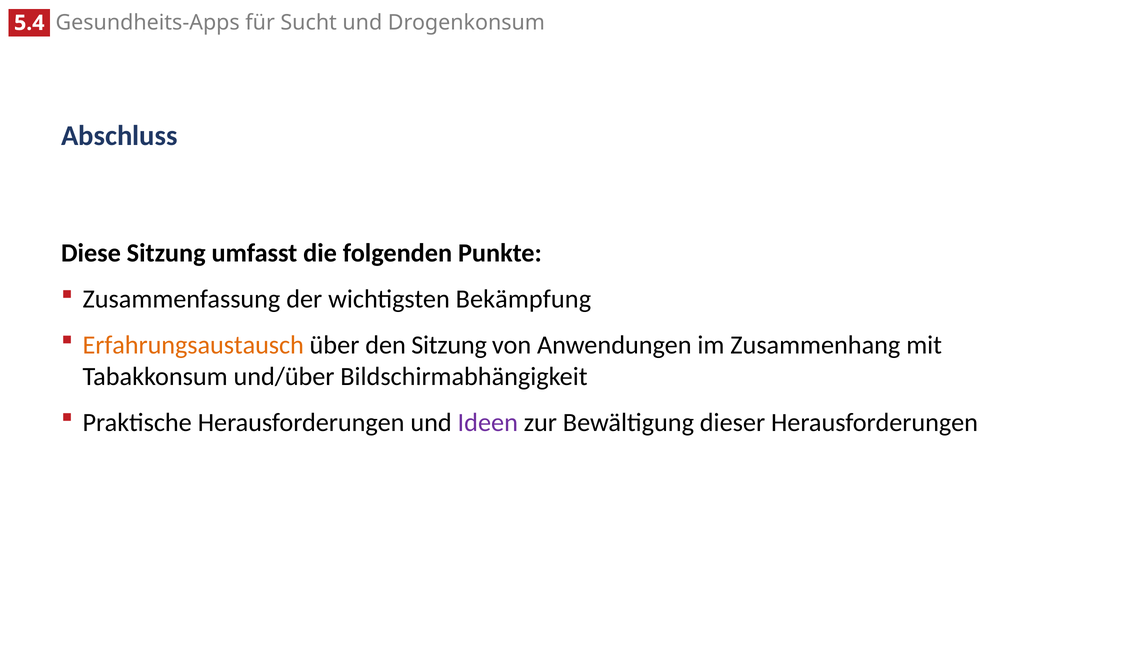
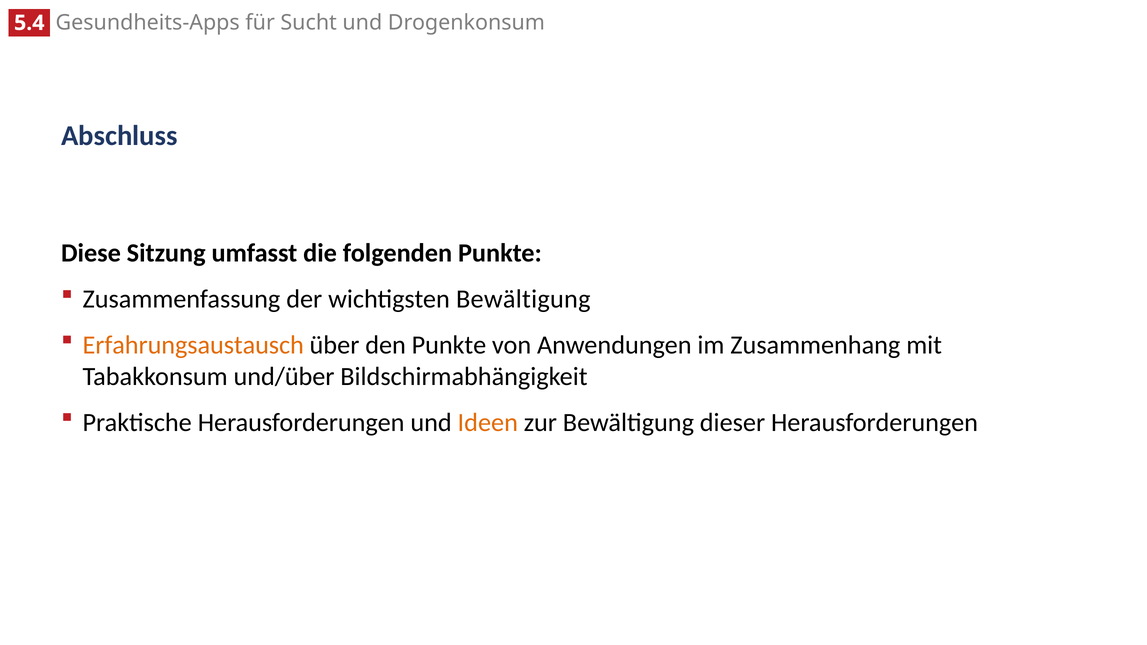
wichtigsten Bekämpfung: Bekämpfung -> Bewältigung (523, 299)
den Sitzung: Sitzung -> Punkte (449, 345)
Ideen colour: purple -> orange (488, 423)
